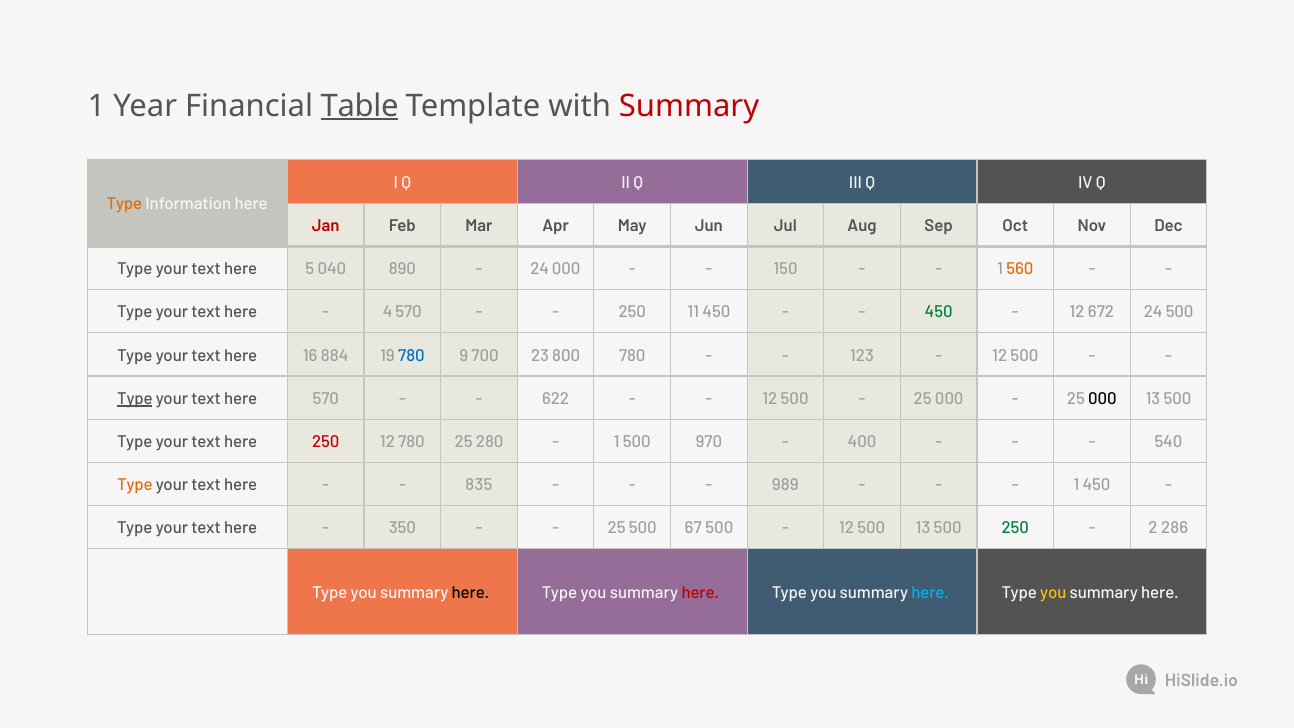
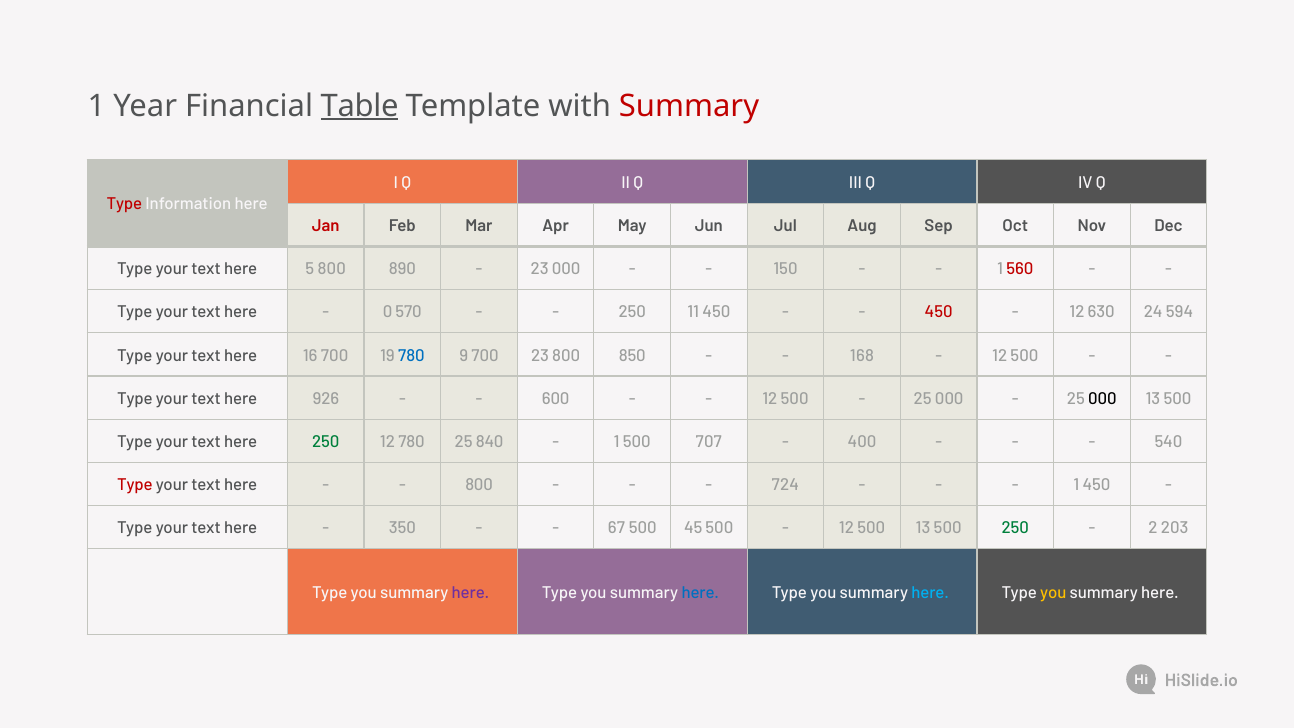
Type colour: orange -> red (124, 204)
5 040: 040 -> 800 (332, 269)
24: 24 -> 23 (540, 269)
560 colour: orange -> red (1020, 269)
4: 4 -> 0 (388, 312)
450 colour: green -> red (939, 312)
672: 672 -> 630 (1101, 312)
24 500: 500 -> 594 (1180, 312)
16 884: 884 -> 700 (335, 355)
800 780: 780 -> 850 (632, 355)
123: 123 -> 168 (862, 355)
Type underline: present -> none (135, 399)
here 570: 570 -> 926 (326, 399)
622: 622 -> 600 (556, 399)
250 colour: red -> green (326, 442)
280: 280 -> 840 (490, 442)
970: 970 -> 707 (709, 442)
Type colour: orange -> red (135, 485)
835: 835 -> 800 (479, 485)
989: 989 -> 724 (785, 485)
25: 25 -> 67 (617, 528)
67: 67 -> 45 (693, 528)
286: 286 -> 203 (1175, 528)
here colour: black -> purple (470, 593)
here colour: red -> blue (700, 593)
